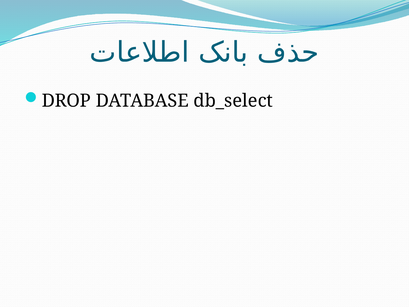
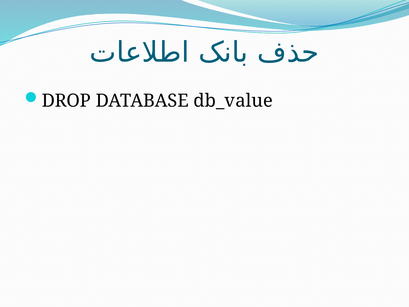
db_select: db_select -> db_value (233, 101)
